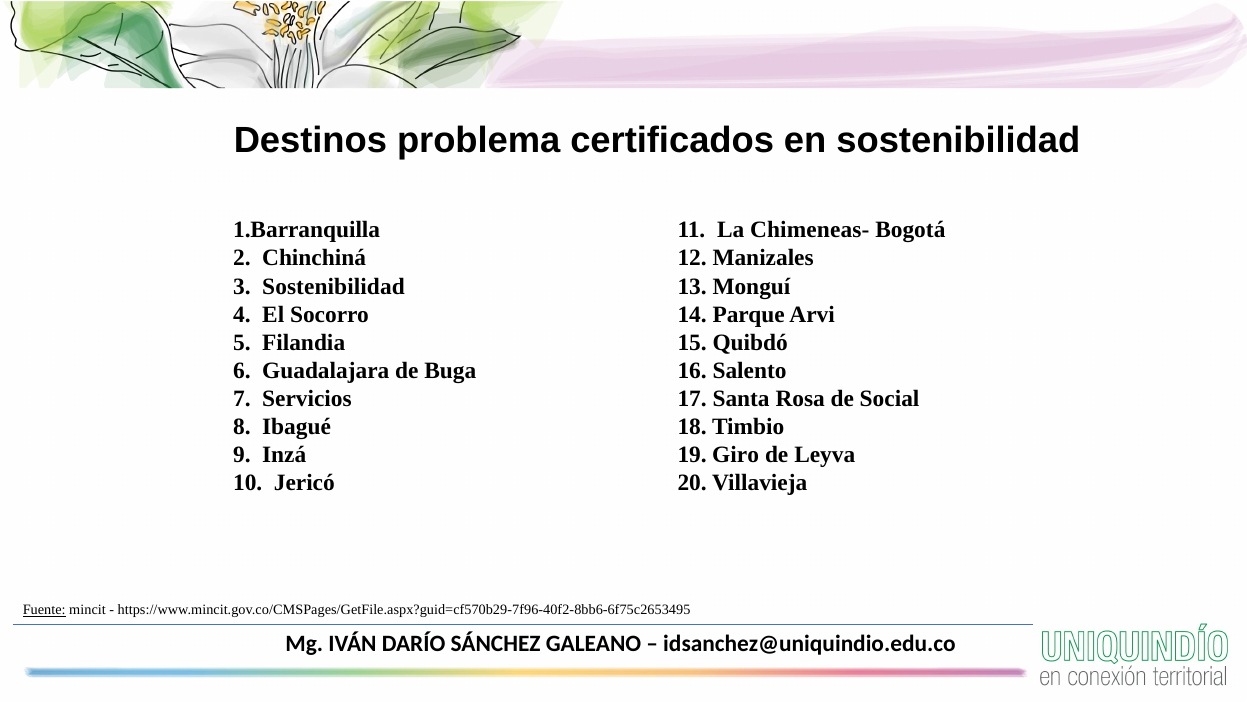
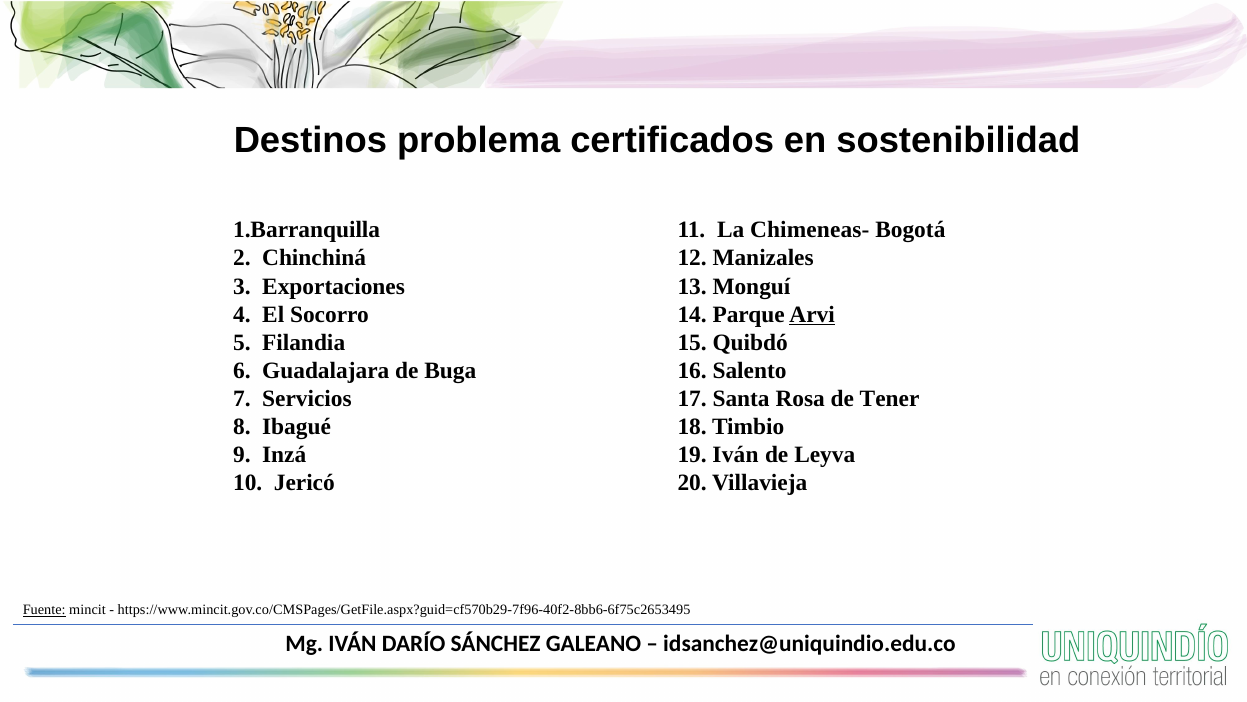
Sostenibilidad: Sostenibilidad -> Exportaciones (334, 286)
Arvi underline: none -> present (812, 314)
Social: Social -> Tener (890, 398)
19 Giro: Giro -> Iván (736, 454)
